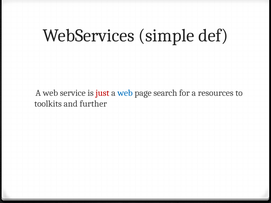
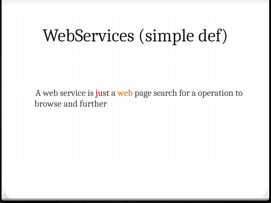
web colour: blue -> orange (125, 93)
resources: resources -> operation (216, 93)
toolkits: toolkits -> browse (48, 104)
